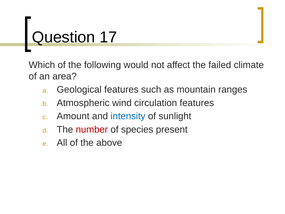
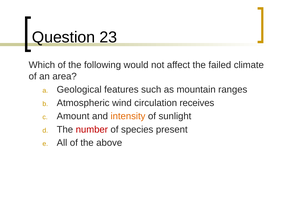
17: 17 -> 23 (108, 37)
circulation features: features -> receives (197, 103)
intensity colour: blue -> orange (128, 116)
